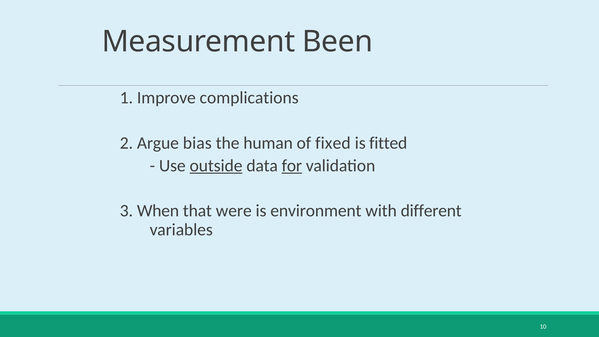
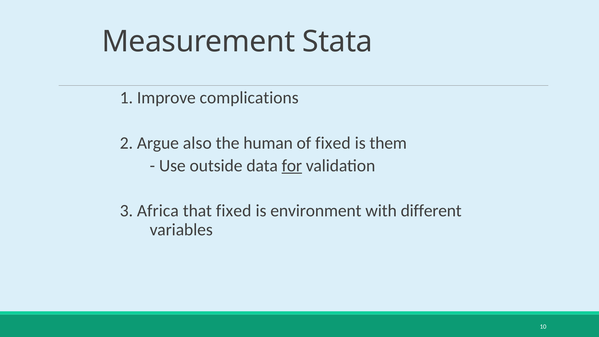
Been: Been -> Stata (337, 42)
bias: bias -> also (197, 143)
fitted: fitted -> them (388, 143)
outside underline: present -> none (216, 166)
When: When -> Africa (158, 211)
that were: were -> fixed (234, 211)
